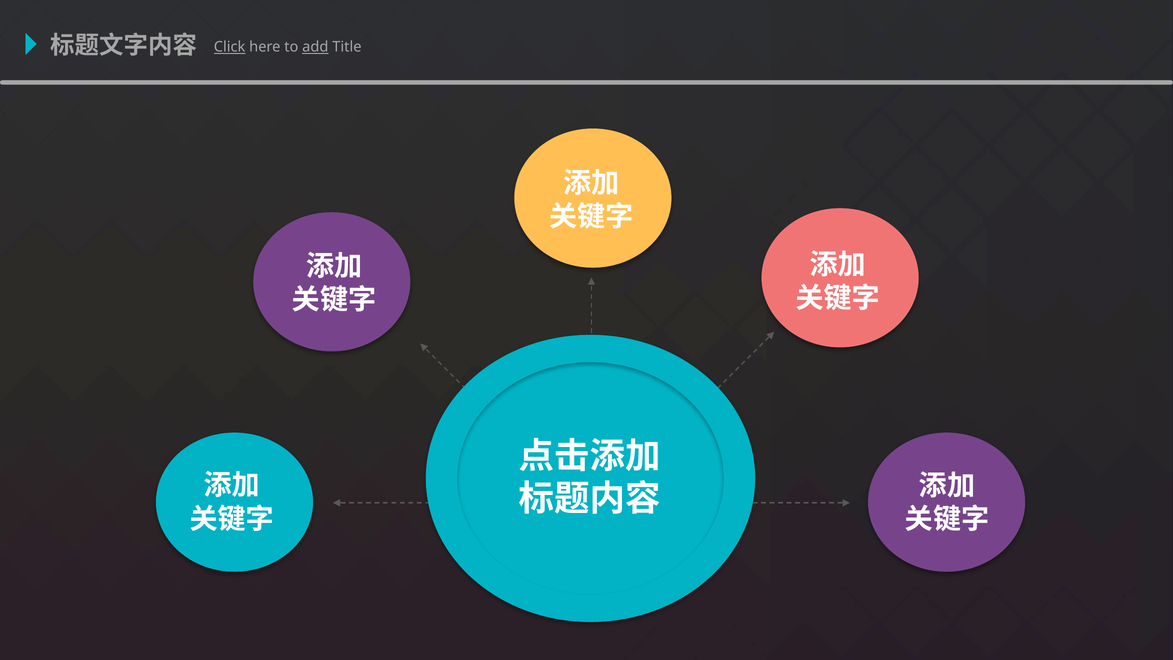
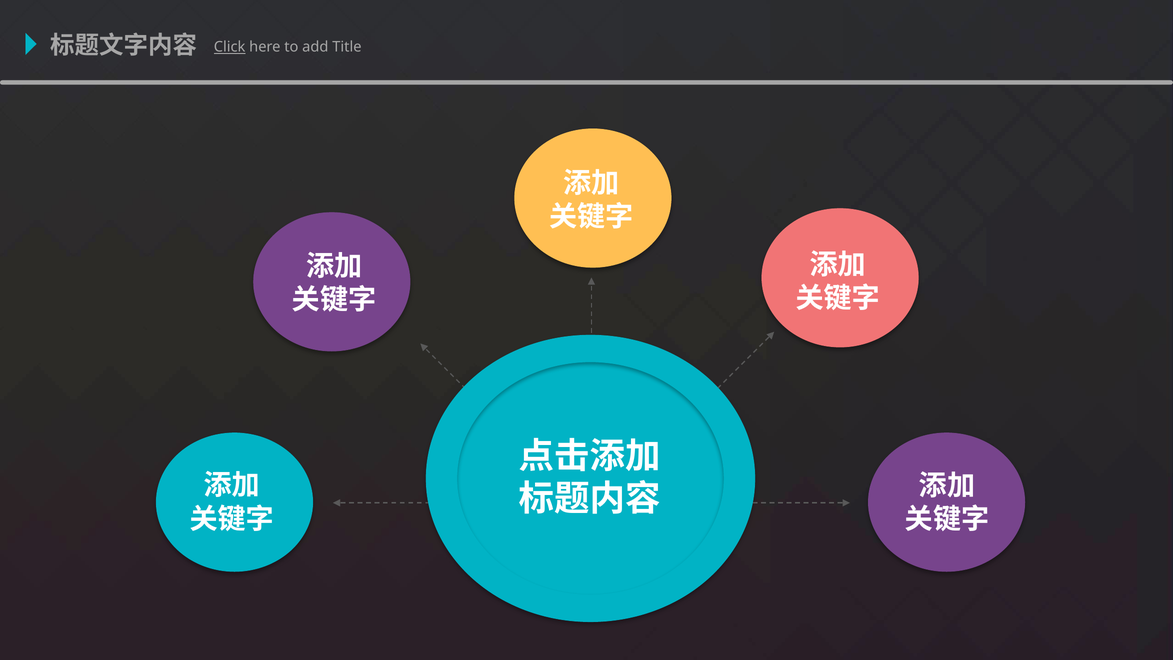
add underline: present -> none (315, 47)
